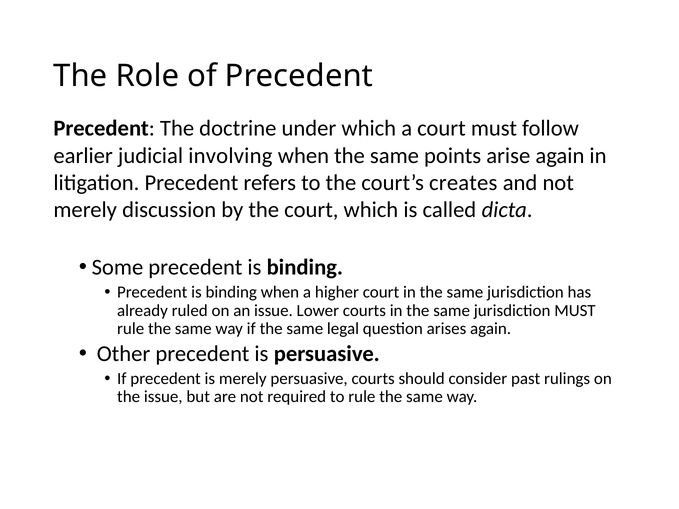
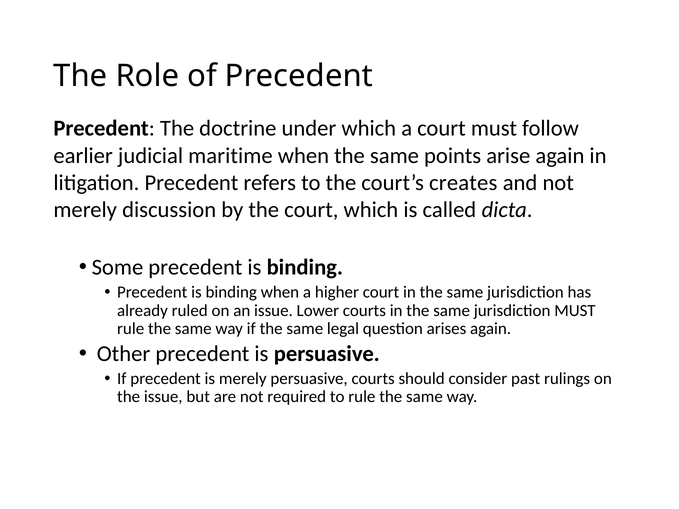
involving: involving -> maritime (230, 156)
